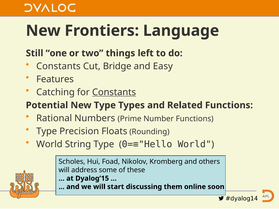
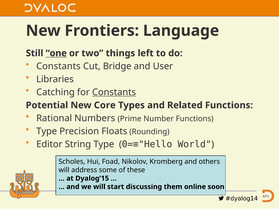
one underline: none -> present (56, 53)
Easy: Easy -> User (163, 66)
Features: Features -> Libraries (55, 79)
New Type: Type -> Core (105, 105)
World: World -> Editor (49, 144)
